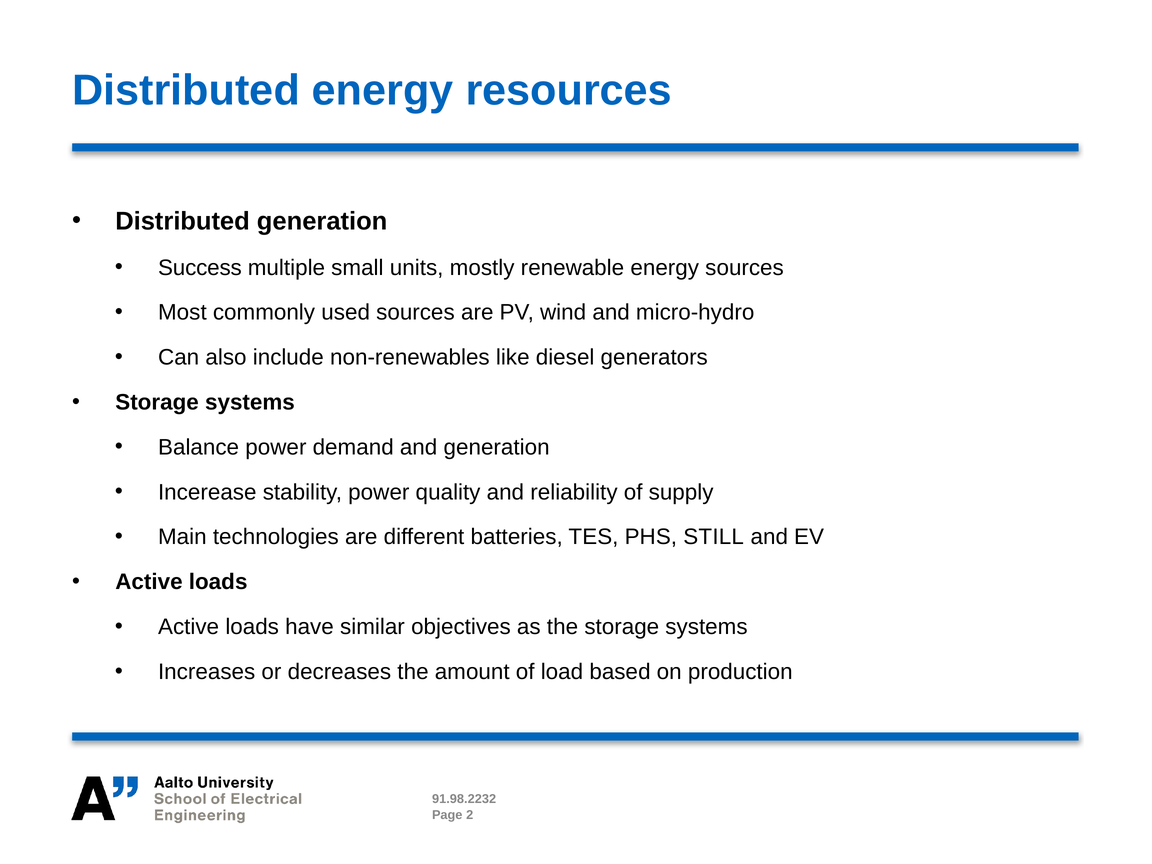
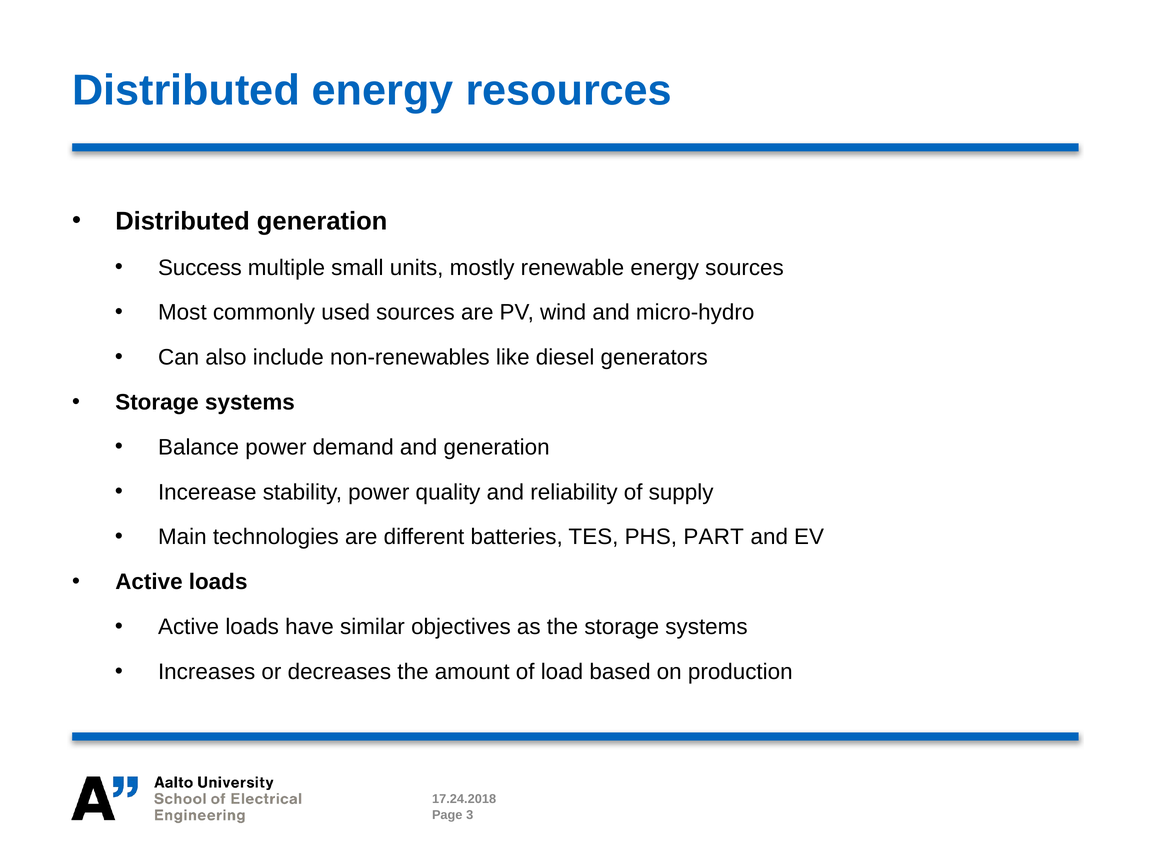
STILL: STILL -> PART (714, 537)
91.98.2232: 91.98.2232 -> 17.24.2018 (464, 799)
2: 2 -> 3 (470, 815)
